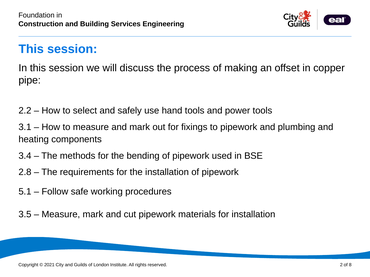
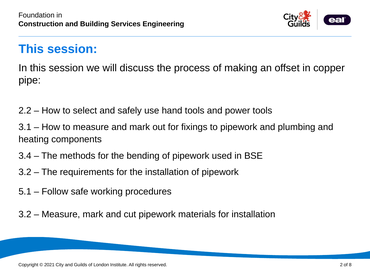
2.8: 2.8 -> 3.2 (25, 172)
3.5: 3.5 -> 3.2 (25, 215)
